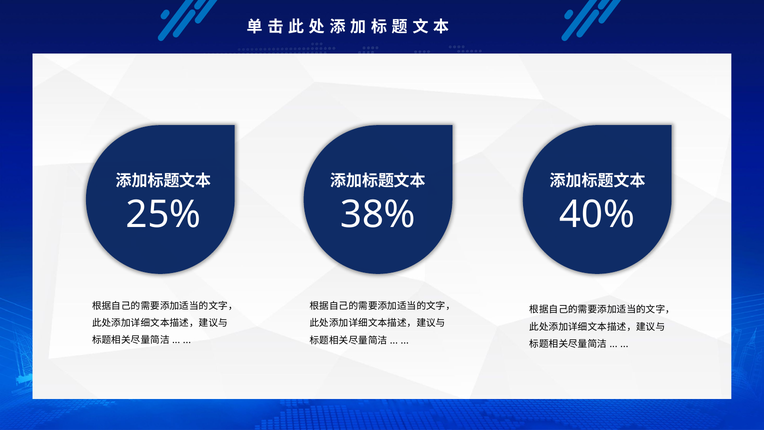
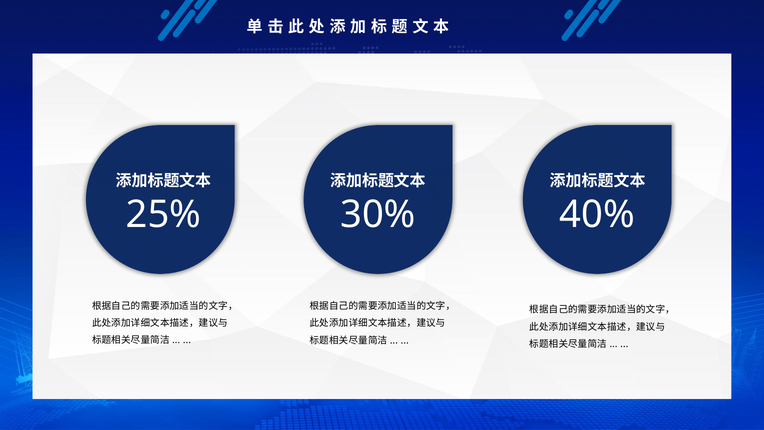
38%: 38% -> 30% (378, 214)
